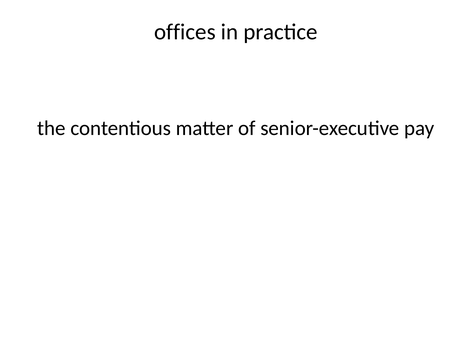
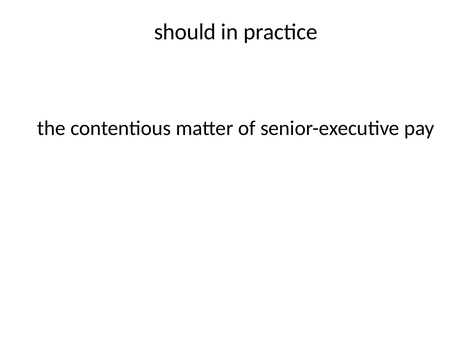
offices: offices -> should (185, 32)
